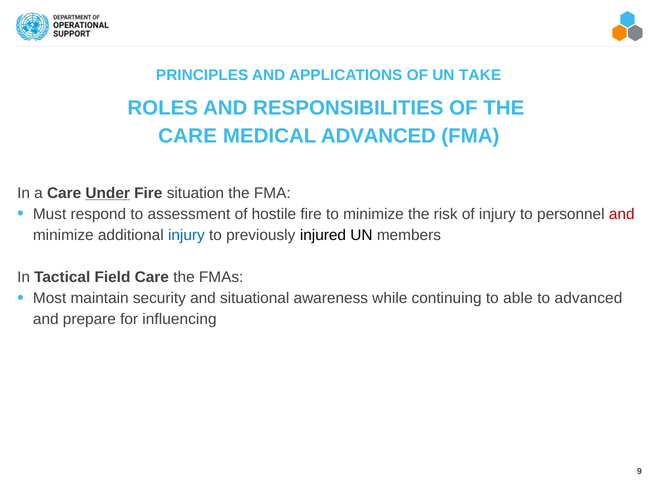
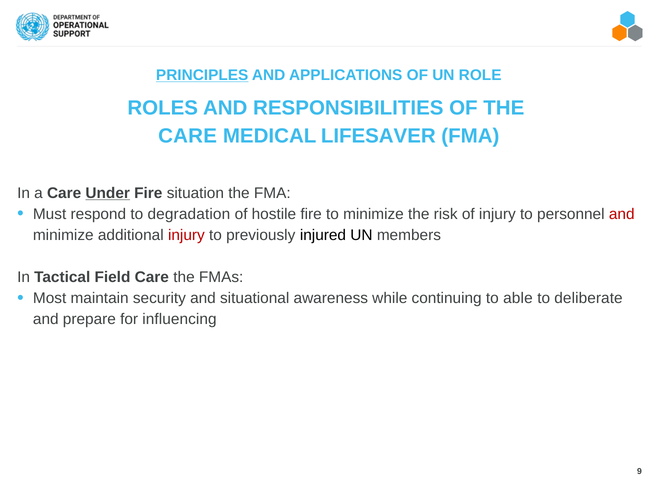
PRINCIPLES underline: none -> present (202, 75)
TAKE: TAKE -> ROLE (480, 75)
MEDICAL ADVANCED: ADVANCED -> LIFESAVER (378, 136)
assessment: assessment -> degradation (189, 214)
injury colour: blue -> red (186, 235)
to advanced: advanced -> deliberate (589, 299)
